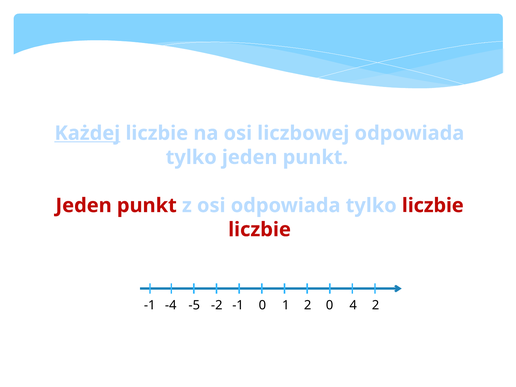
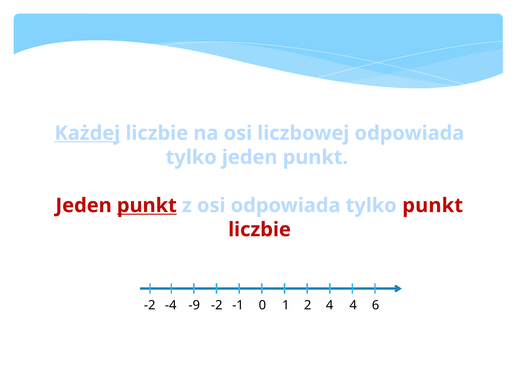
punkt underline: none -> present (147, 205)
tylko liczbie: liczbie -> punkt (433, 205)
-1: -1 -> -2 (150, 305)
-5: -5 -> -9 (194, 305)
1 0: 0 -> 4 (330, 305)
4 2: 2 -> 6 (376, 305)
